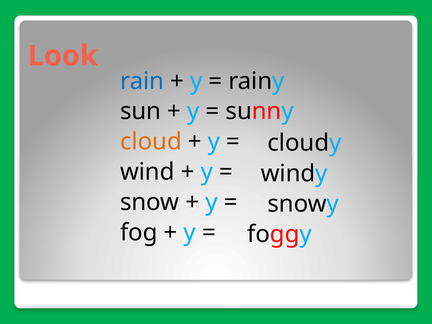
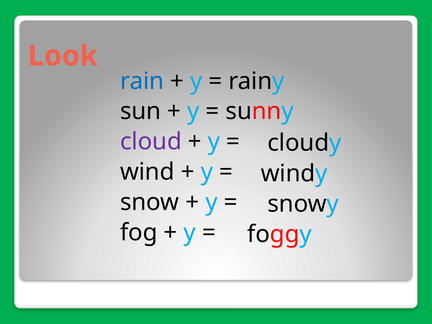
cloud colour: orange -> purple (151, 142)
